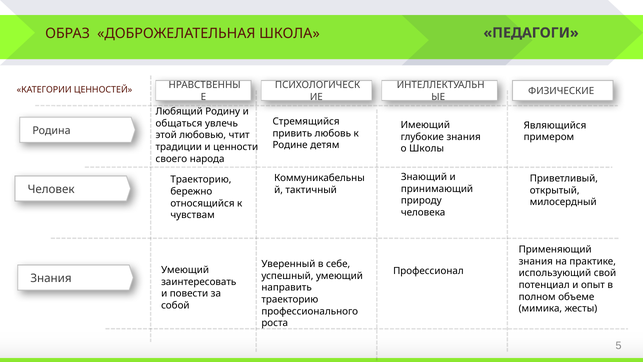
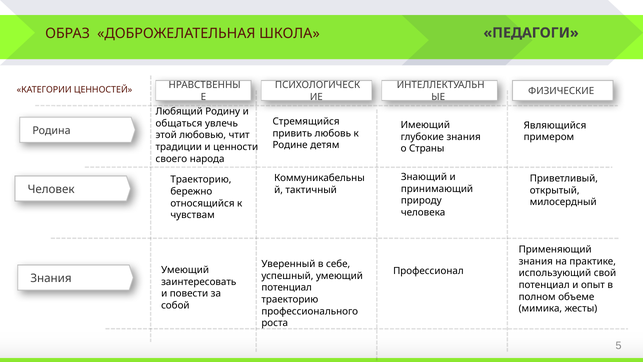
Школы: Школы -> Страны (427, 149)
направить: направить -> потенциал (287, 287)
